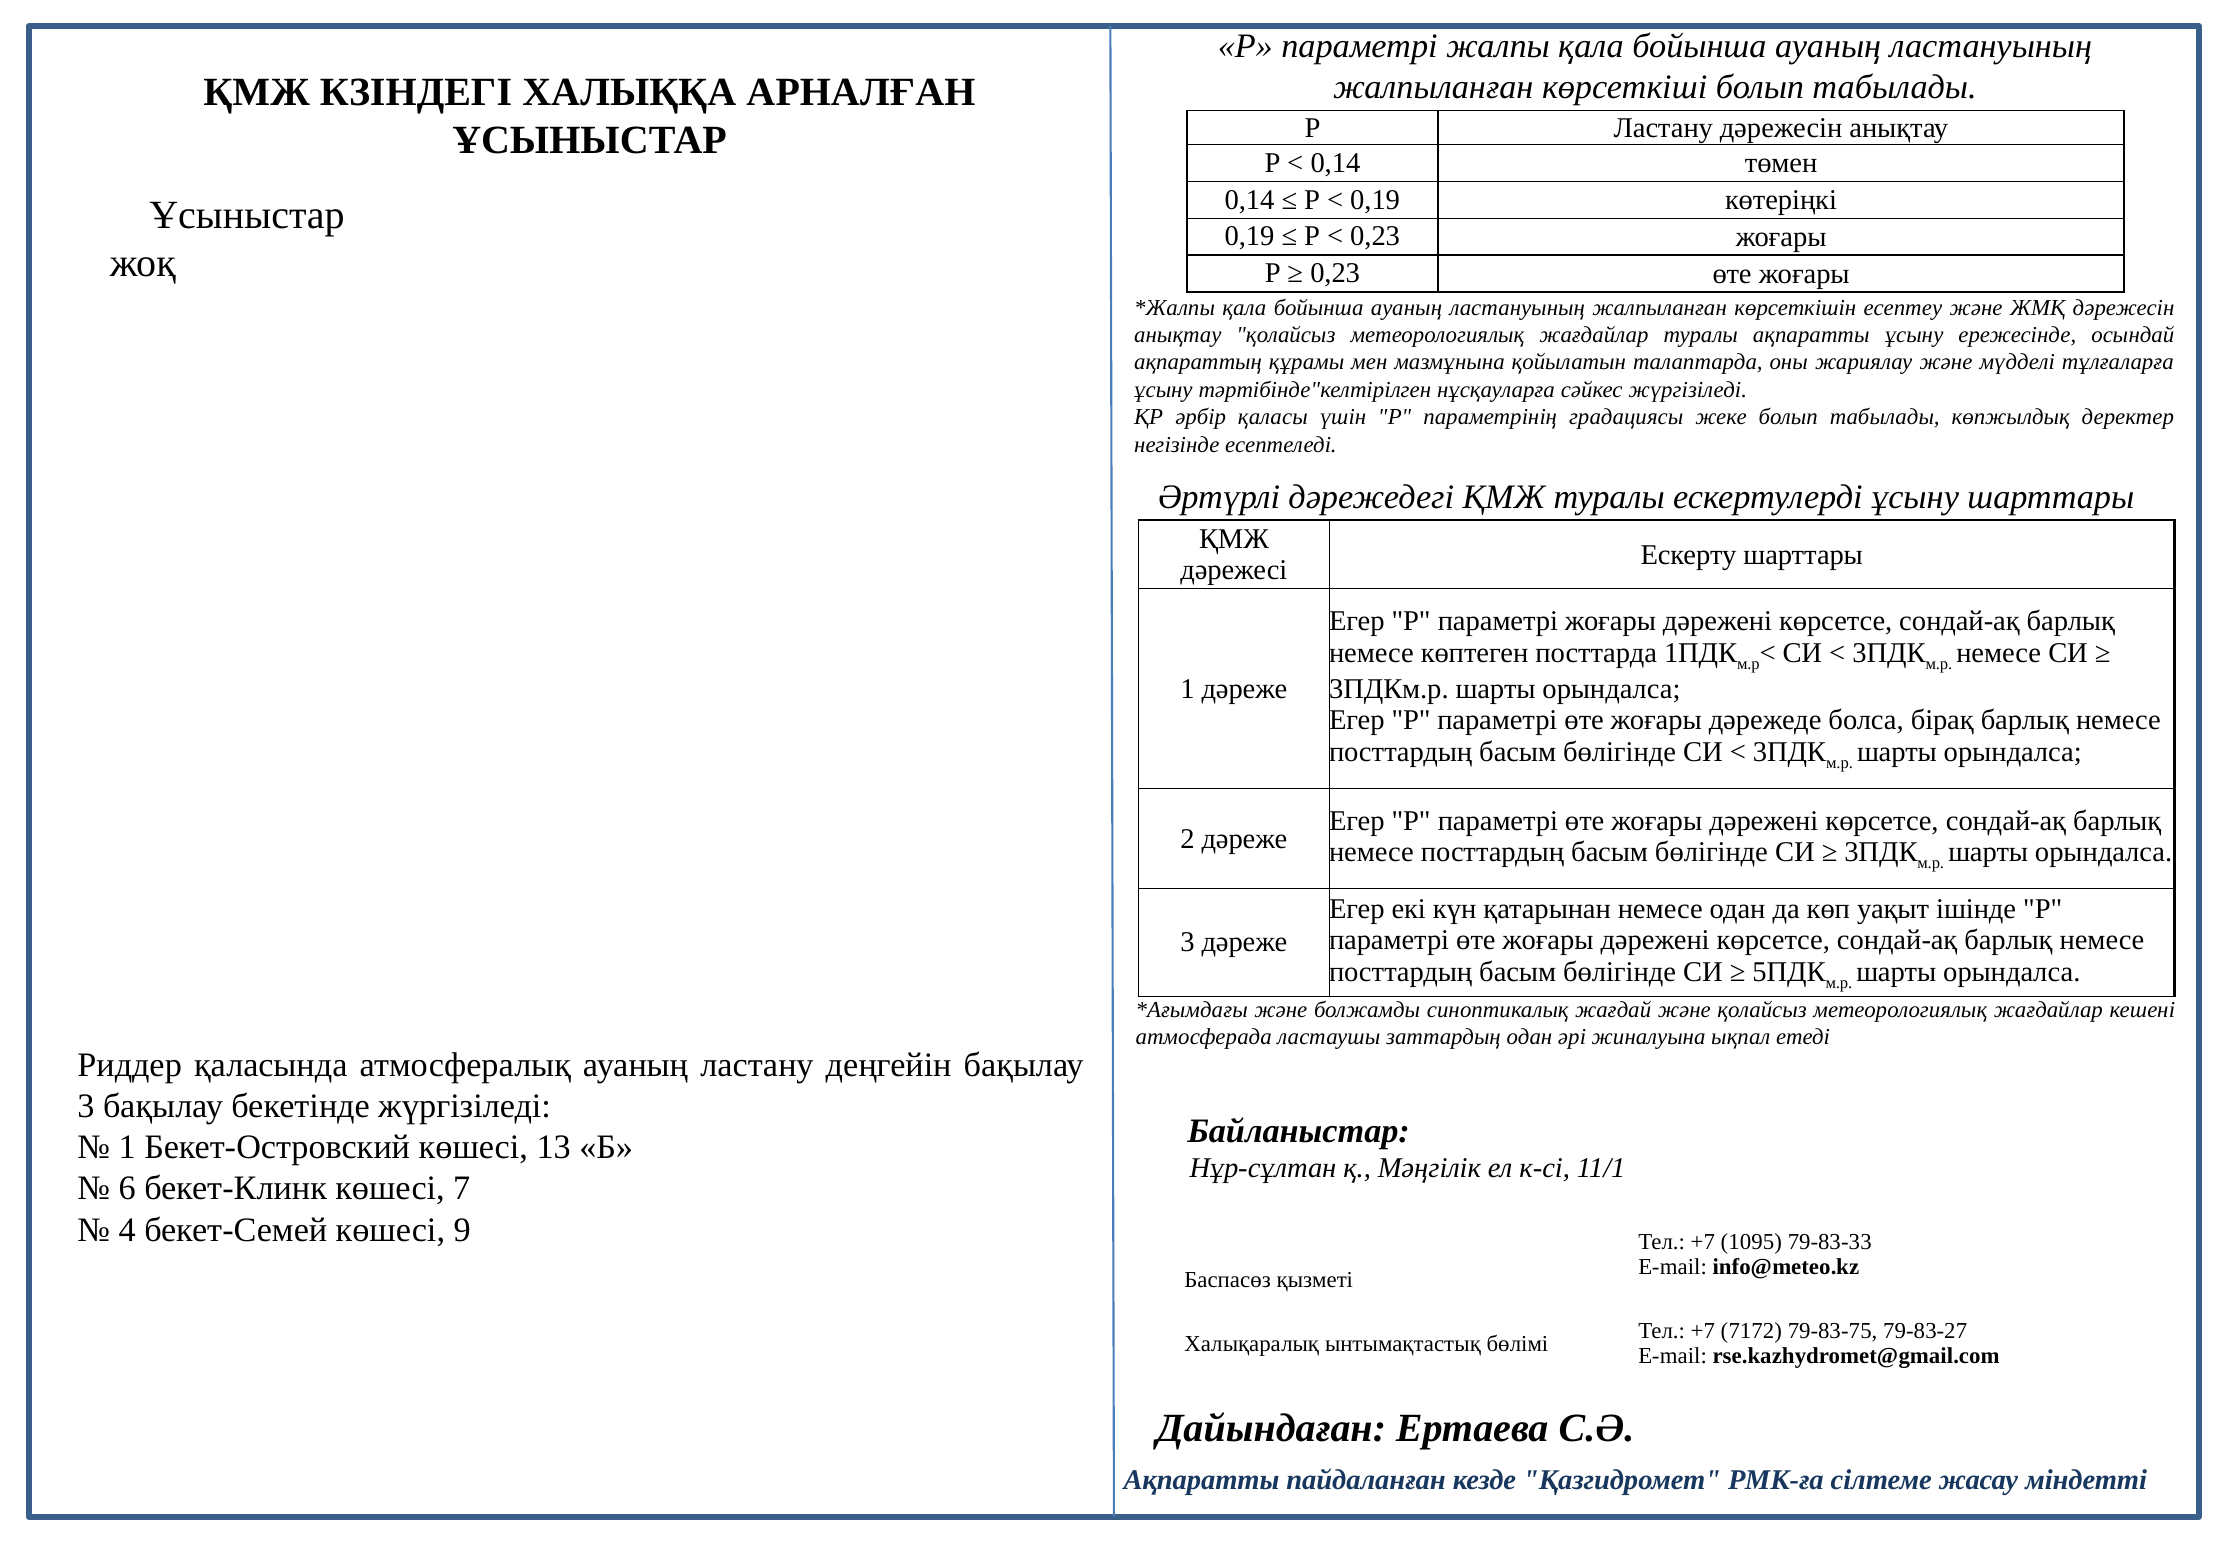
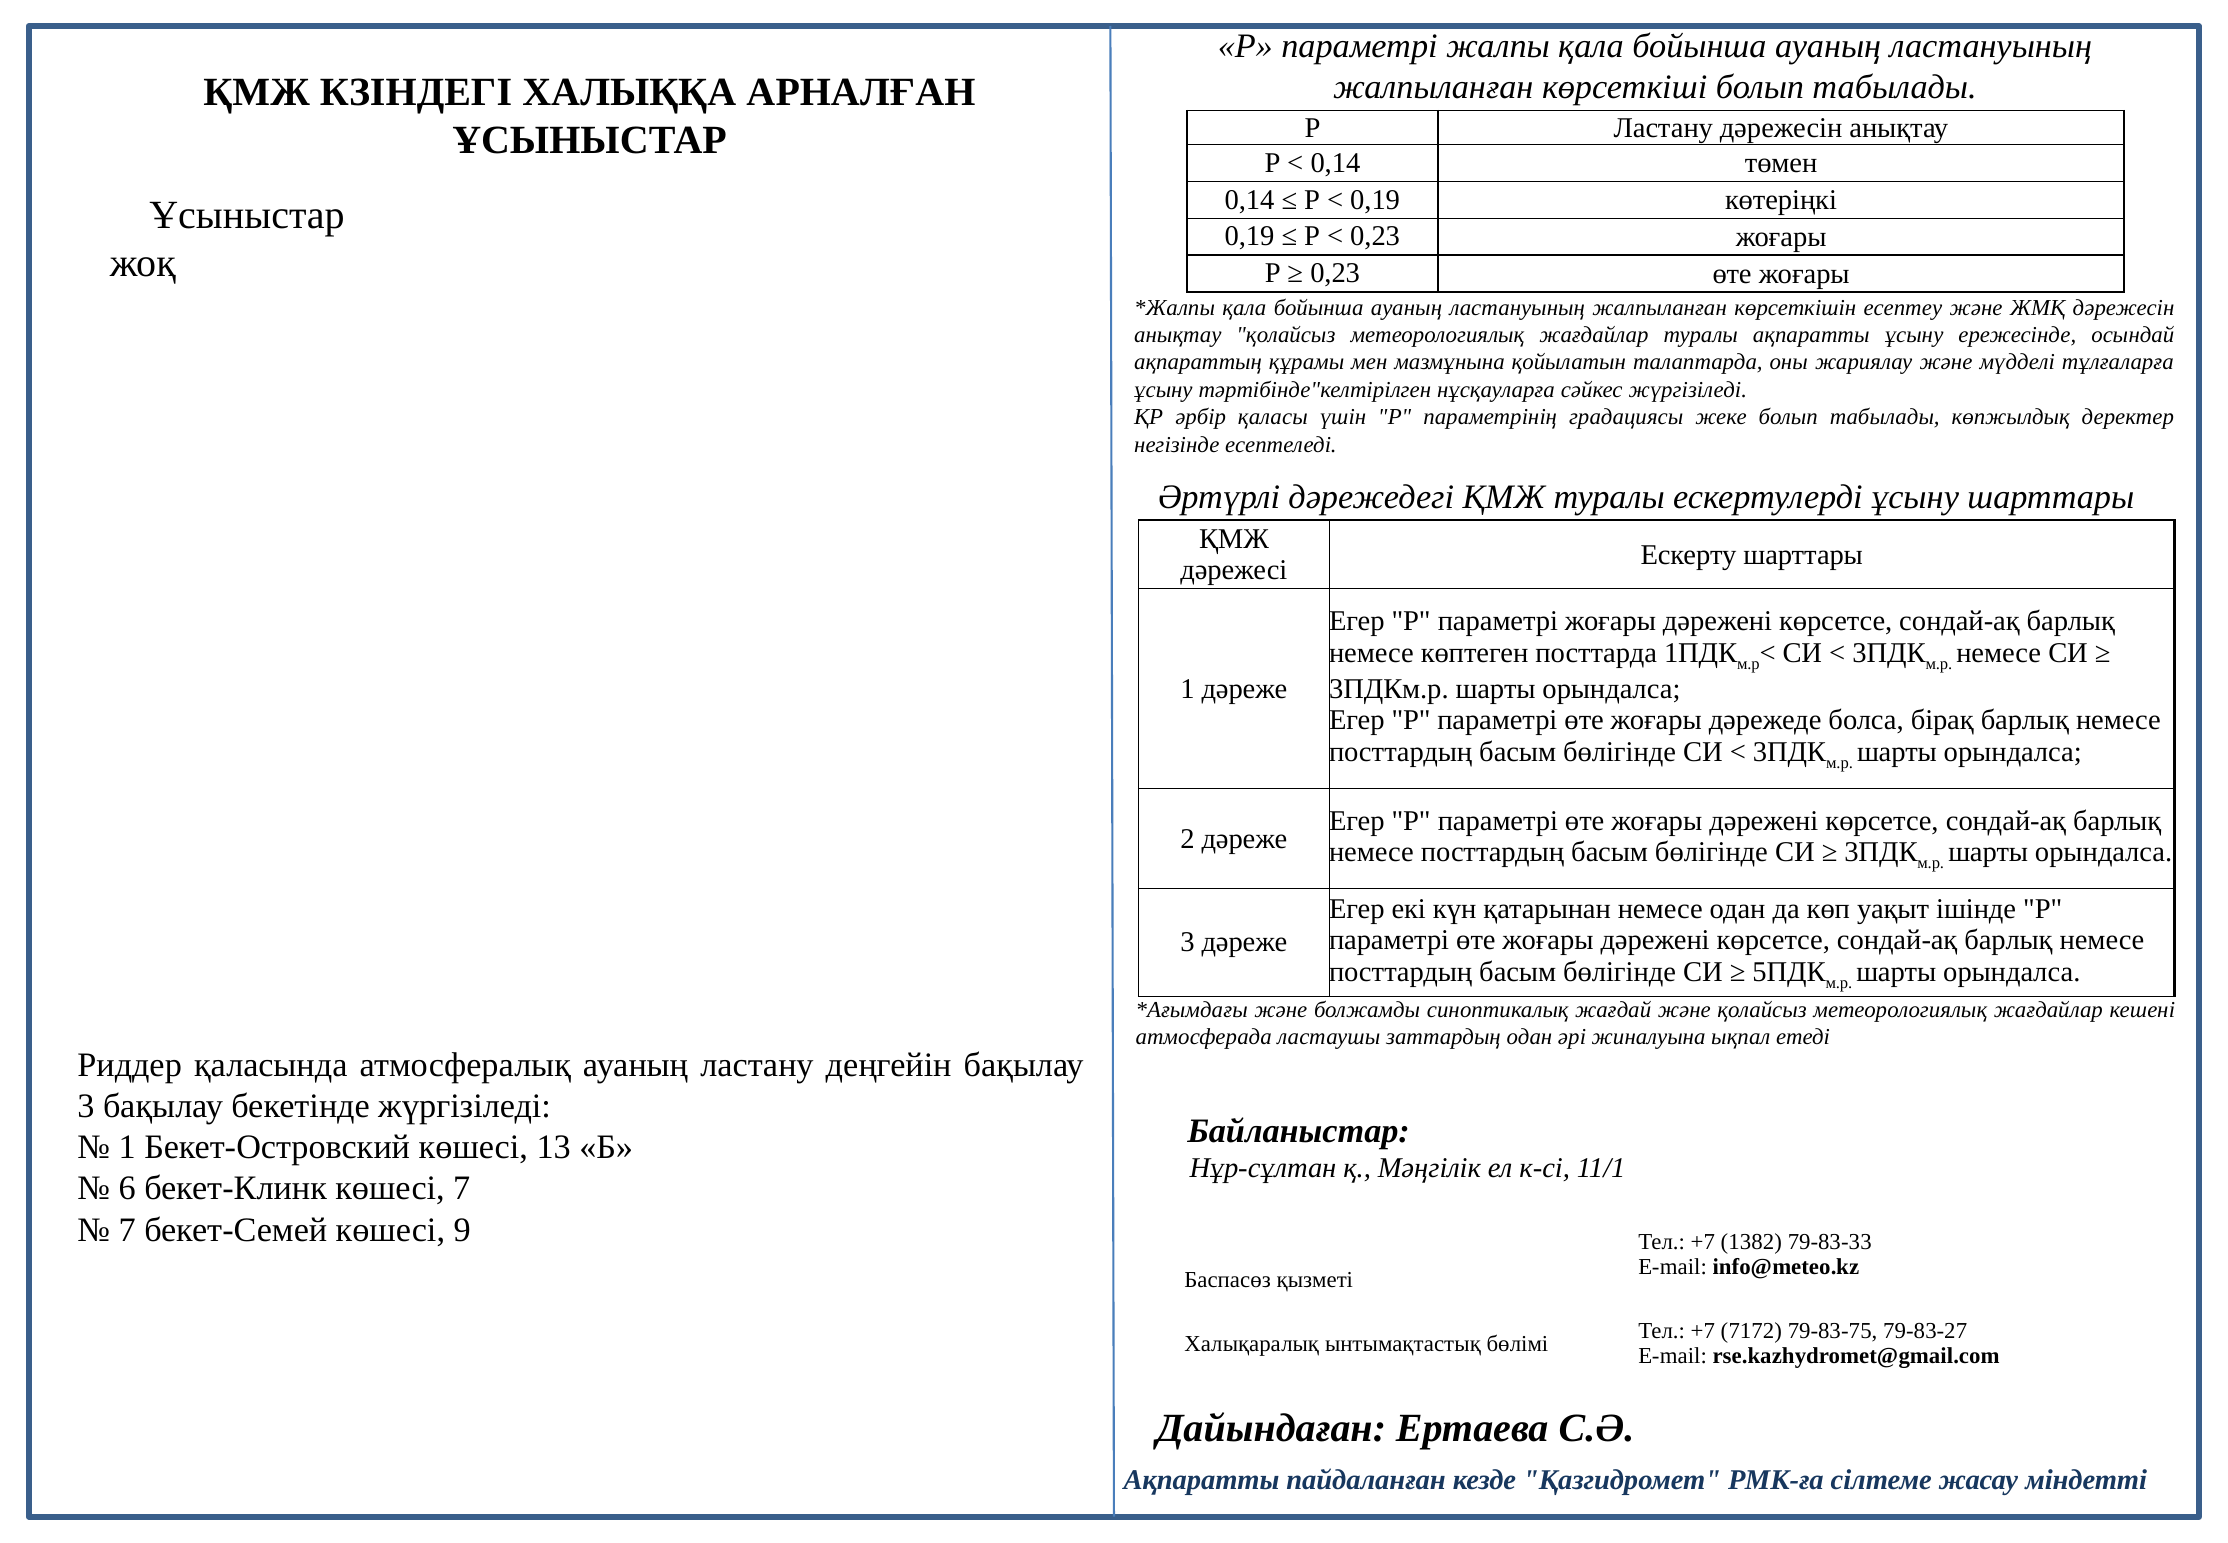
4: 4 -> 7 (127, 1229)
1095: 1095 -> 1382 (1751, 1241)
